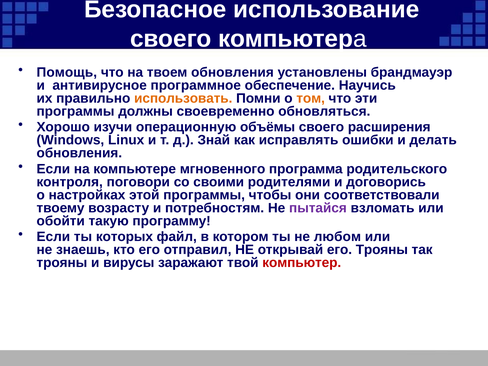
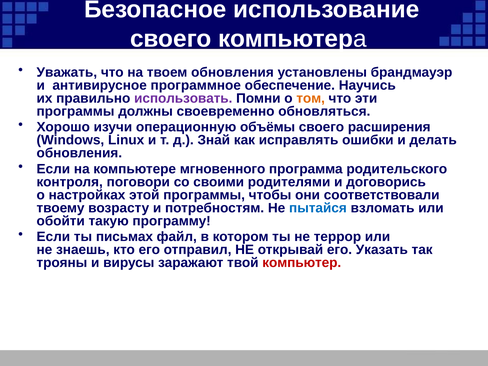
Помощь: Помощь -> Уважать (67, 72)
использовать colour: orange -> purple (183, 98)
пытайся colour: purple -> blue (318, 208)
которых: которых -> письмах (124, 237)
любом: любом -> террор (337, 237)
его Трояны: Трояны -> Указать (382, 250)
